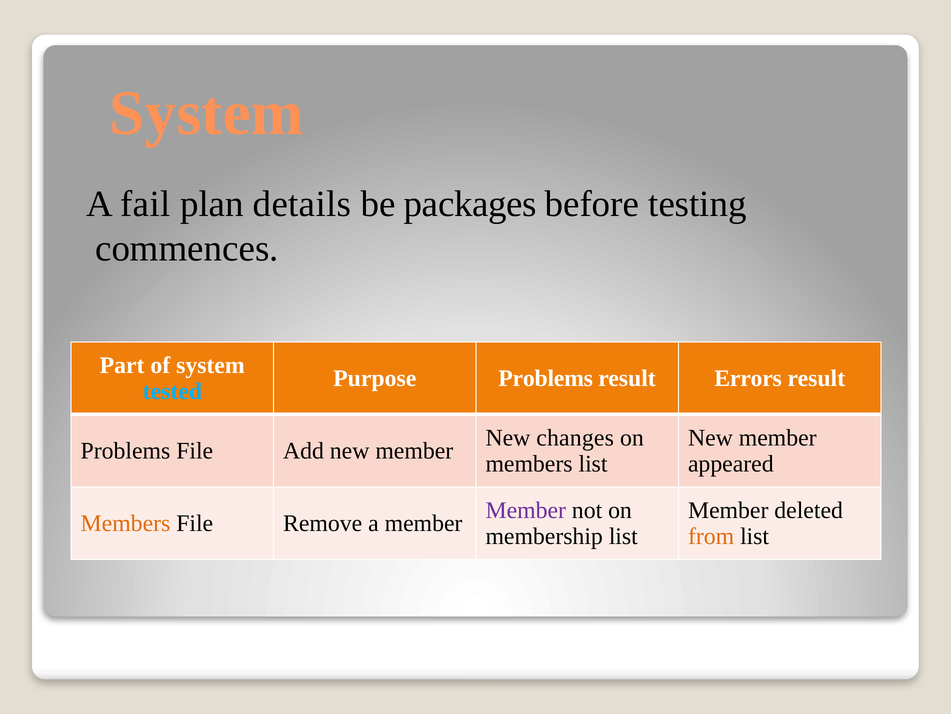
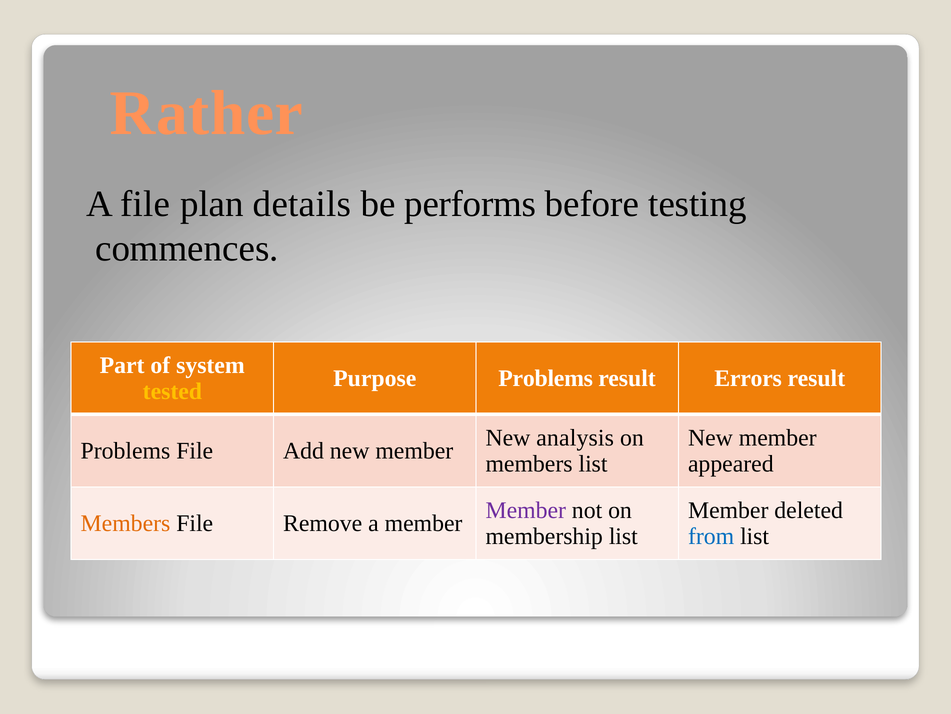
System: System -> Rather (206, 113)
A fail: fail -> file (145, 204)
packages: packages -> performs (470, 204)
tested colour: light blue -> yellow (172, 391)
changes: changes -> analysis (575, 437)
from colour: orange -> blue (711, 536)
